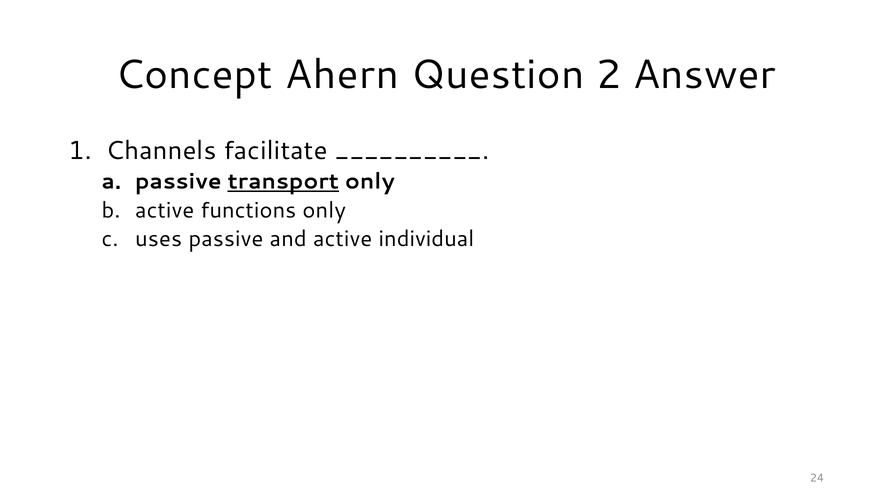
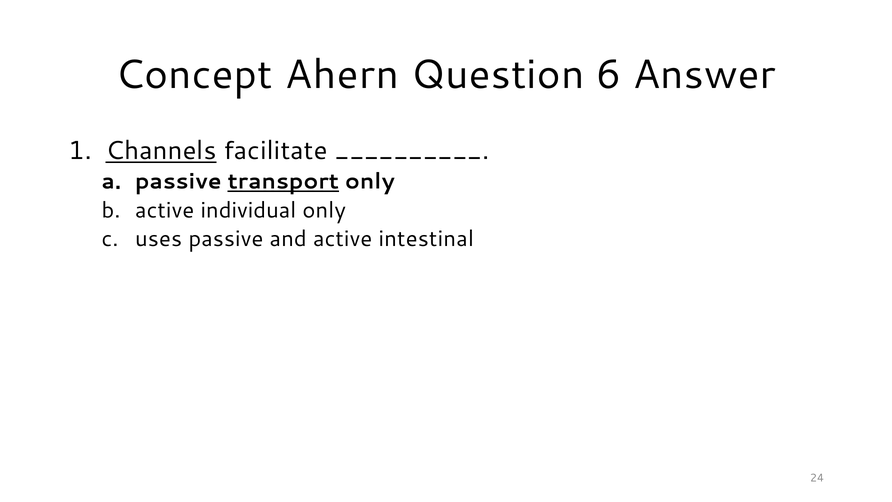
2: 2 -> 6 (609, 75)
Channels underline: none -> present (161, 151)
functions: functions -> individual (248, 210)
individual: individual -> intestinal (426, 239)
